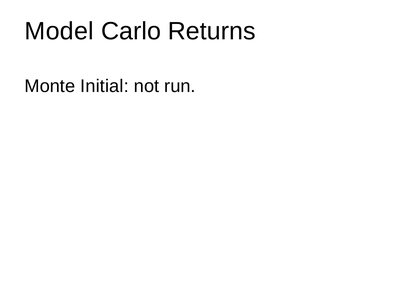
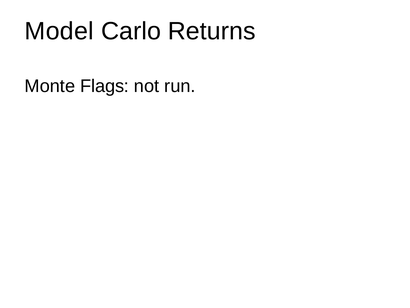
Initial: Initial -> Flags (105, 86)
